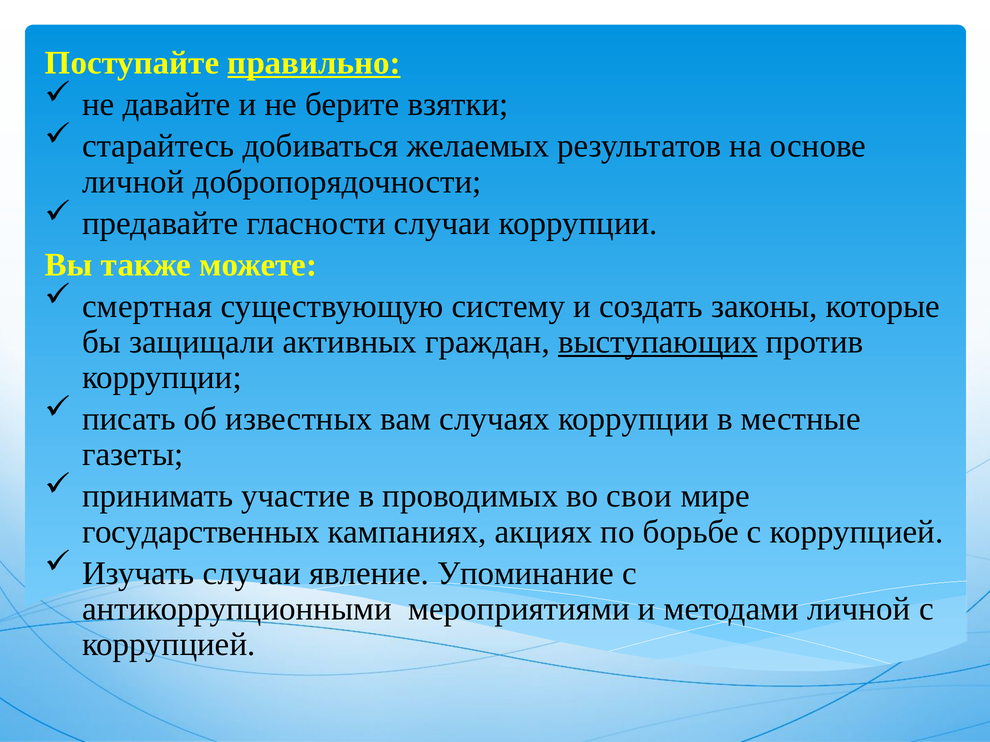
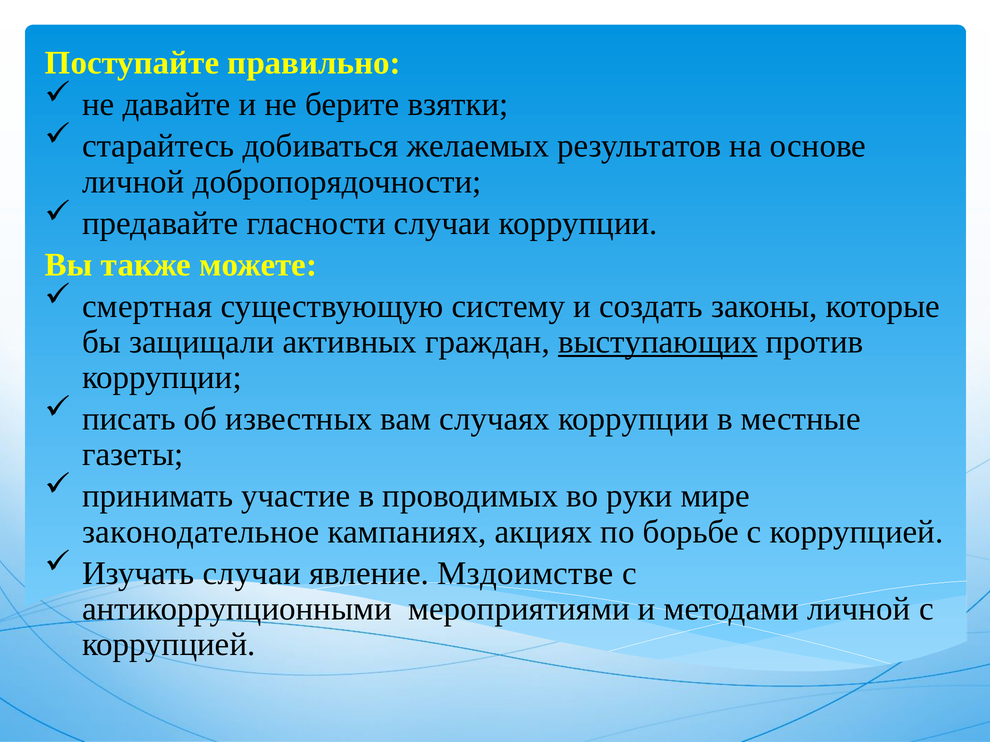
правильно underline: present -> none (314, 63)
свои: свои -> руки (639, 496)
государственных: государственных -> законодательное (201, 532)
Упоминание: Упоминание -> Мздоимстве (525, 574)
